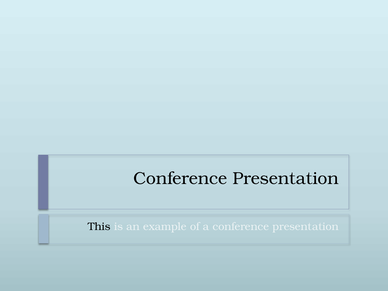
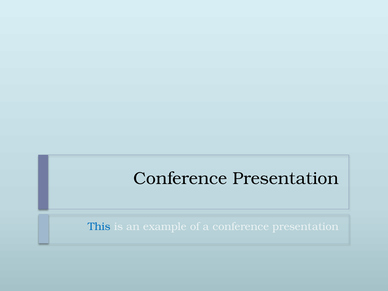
This colour: black -> blue (99, 227)
